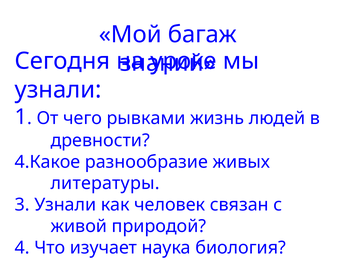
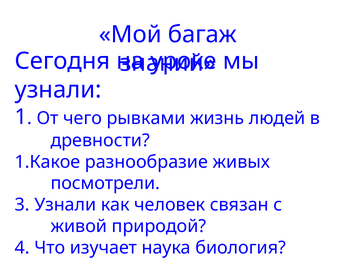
4.Какое: 4.Какое -> 1.Какое (48, 162)
литературы: литературы -> посмотрели (105, 184)
